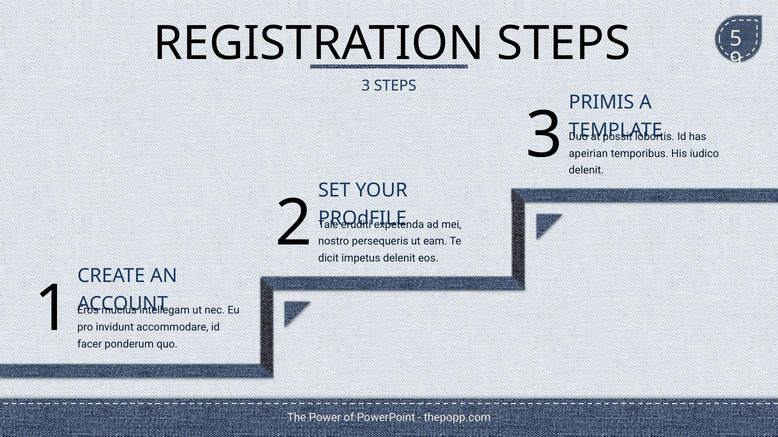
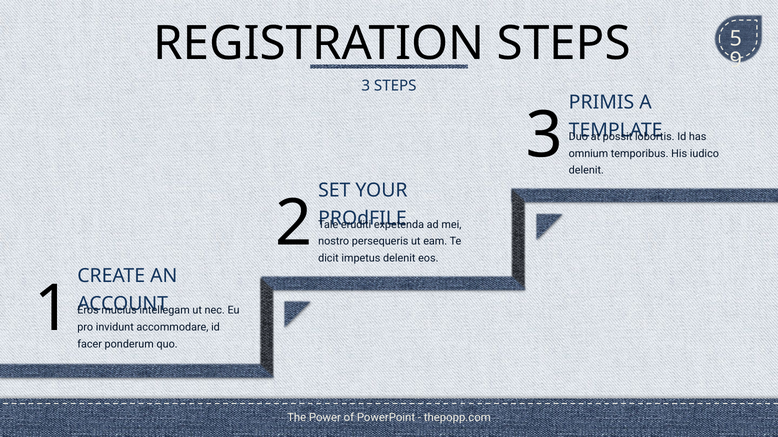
apeirian: apeirian -> omnium (588, 154)
